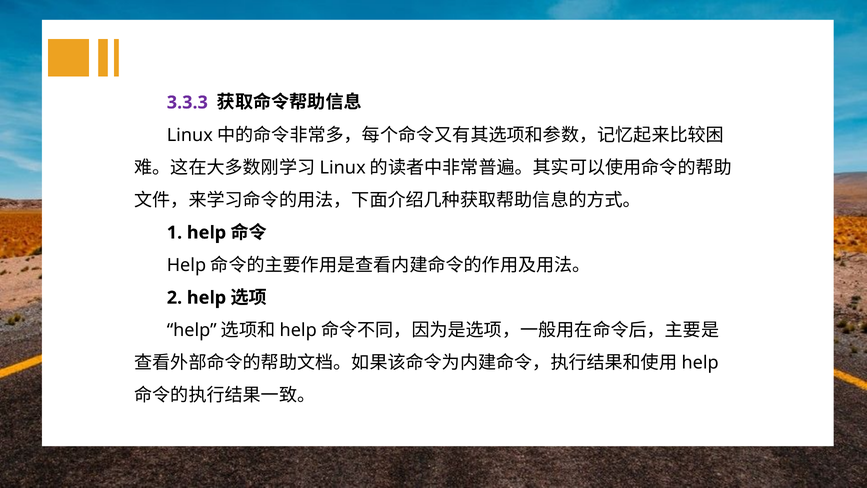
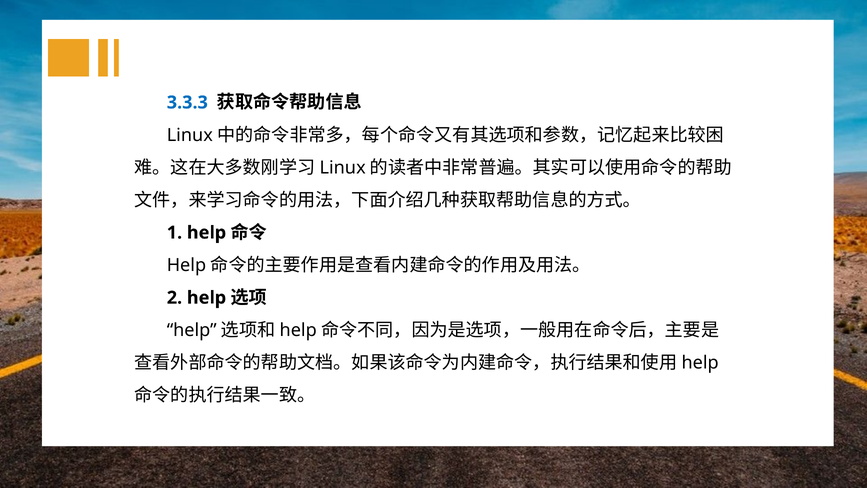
3.3.3 colour: purple -> blue (187, 102)
